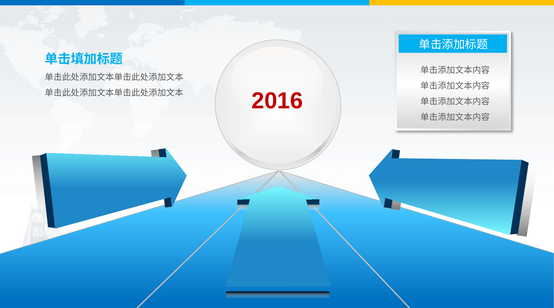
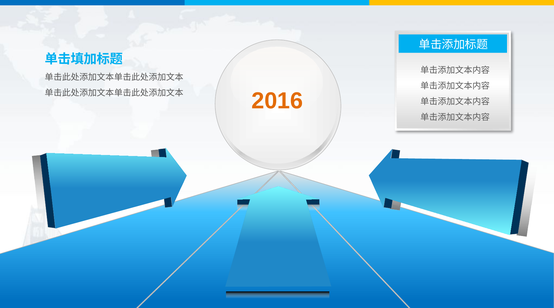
2016 colour: red -> orange (277, 101)
